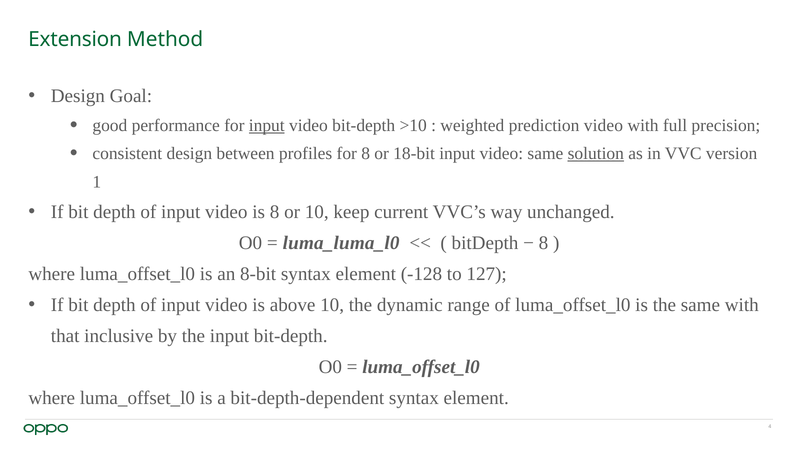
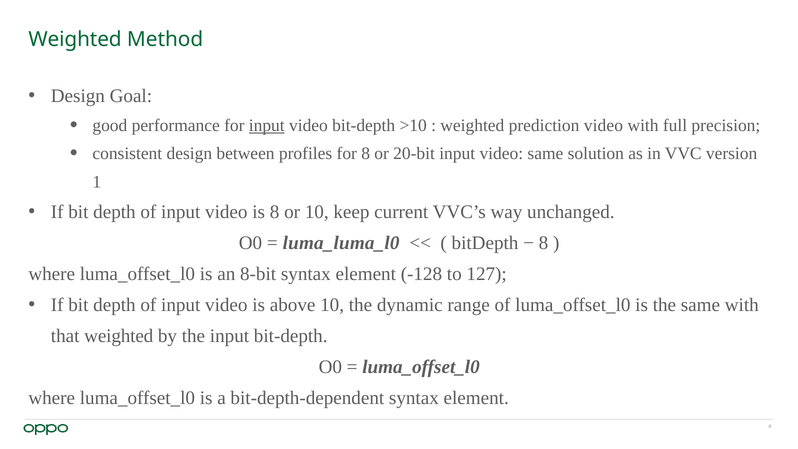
Extension: Extension -> Weighted (75, 40)
18-bit: 18-bit -> 20-bit (414, 154)
solution underline: present -> none (596, 154)
that inclusive: inclusive -> weighted (119, 336)
